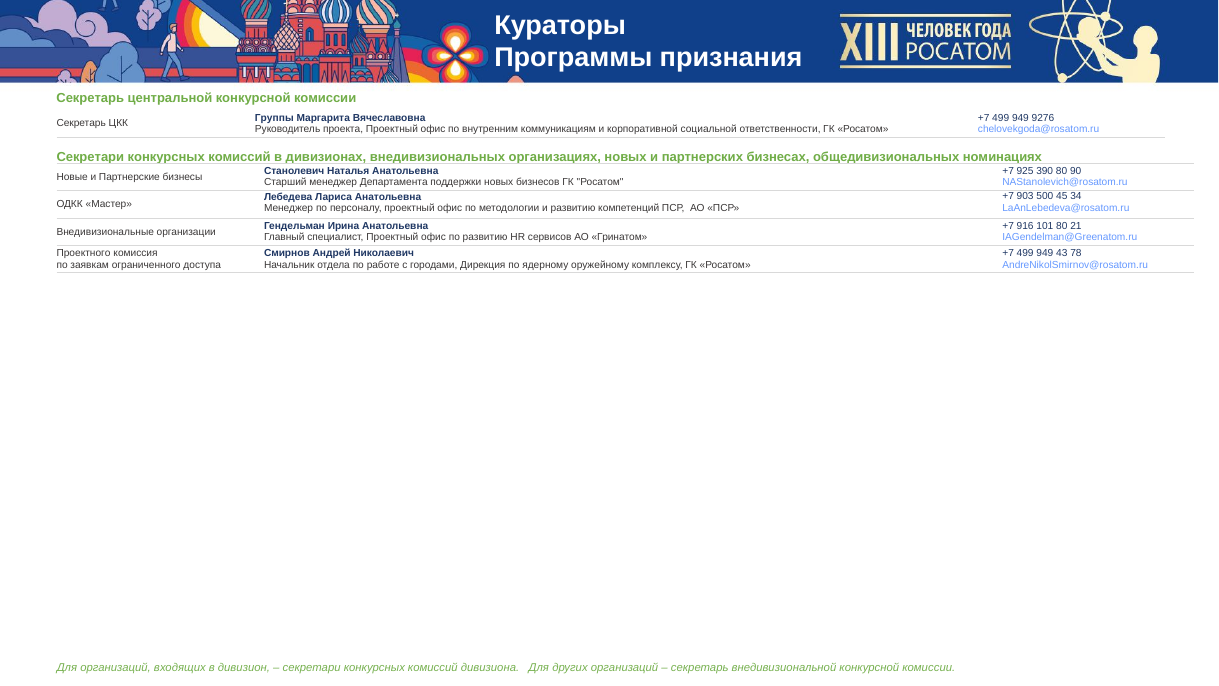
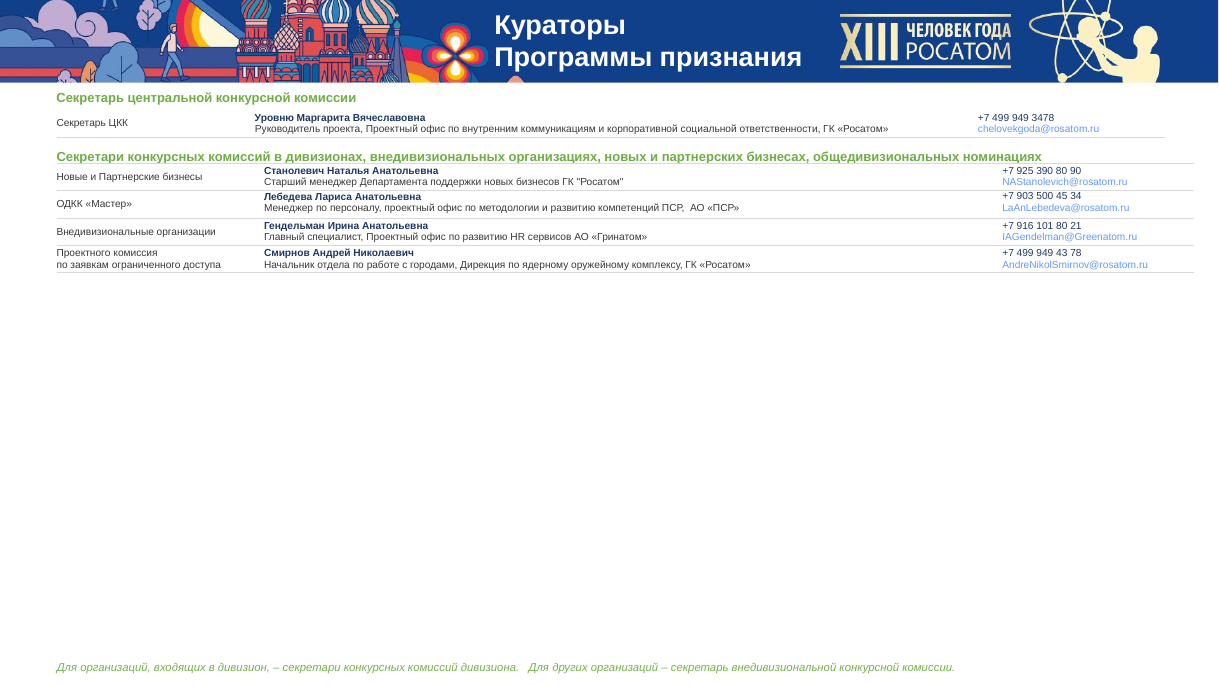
Группы: Группы -> Уровню (274, 118)
9276: 9276 -> 3478 (1043, 118)
